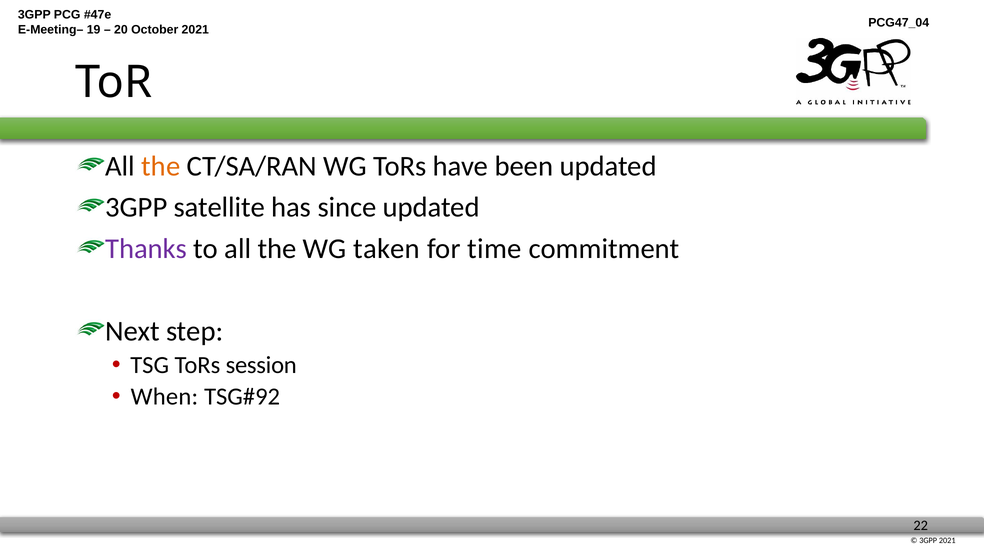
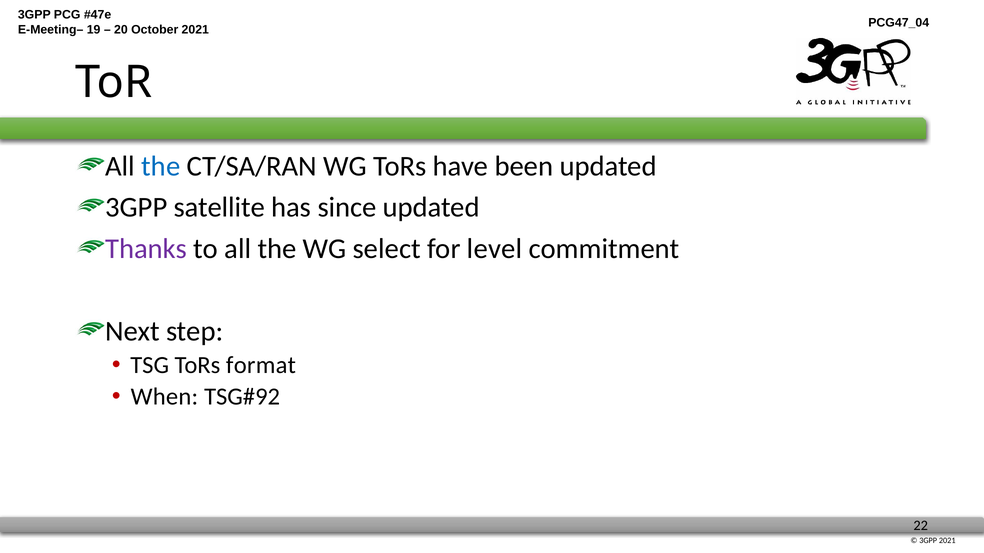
the colour: orange -> blue (161, 166)
taken: taken -> select (387, 249)
time: time -> level (495, 249)
session: session -> format (261, 365)
